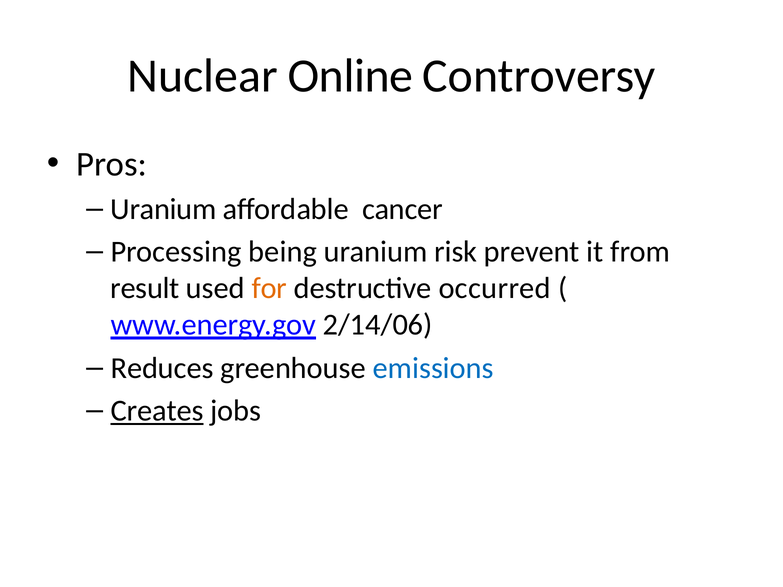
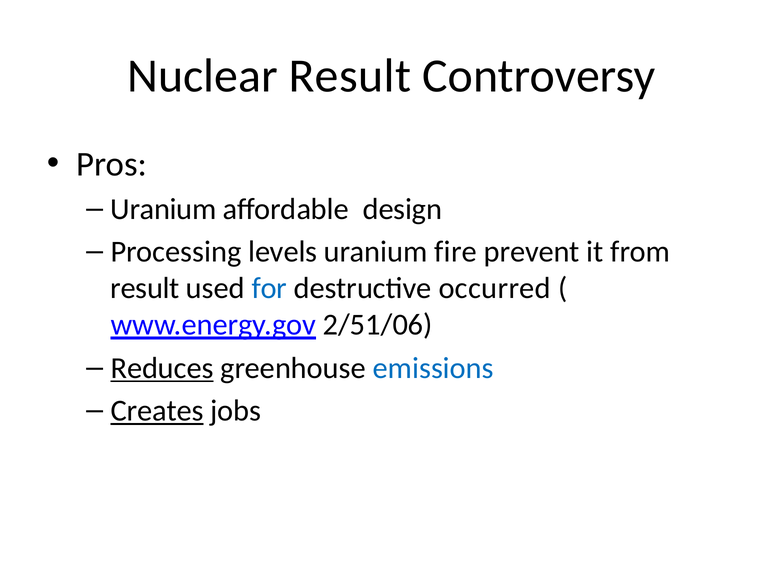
Nuclear Online: Online -> Result (350, 76)
cancer: cancer -> design (402, 209)
being: being -> levels (283, 252)
risk: risk -> fire (456, 252)
for colour: orange -> blue (269, 288)
2/14/06: 2/14/06 -> 2/51/06 (378, 325)
Reduces underline: none -> present (162, 368)
